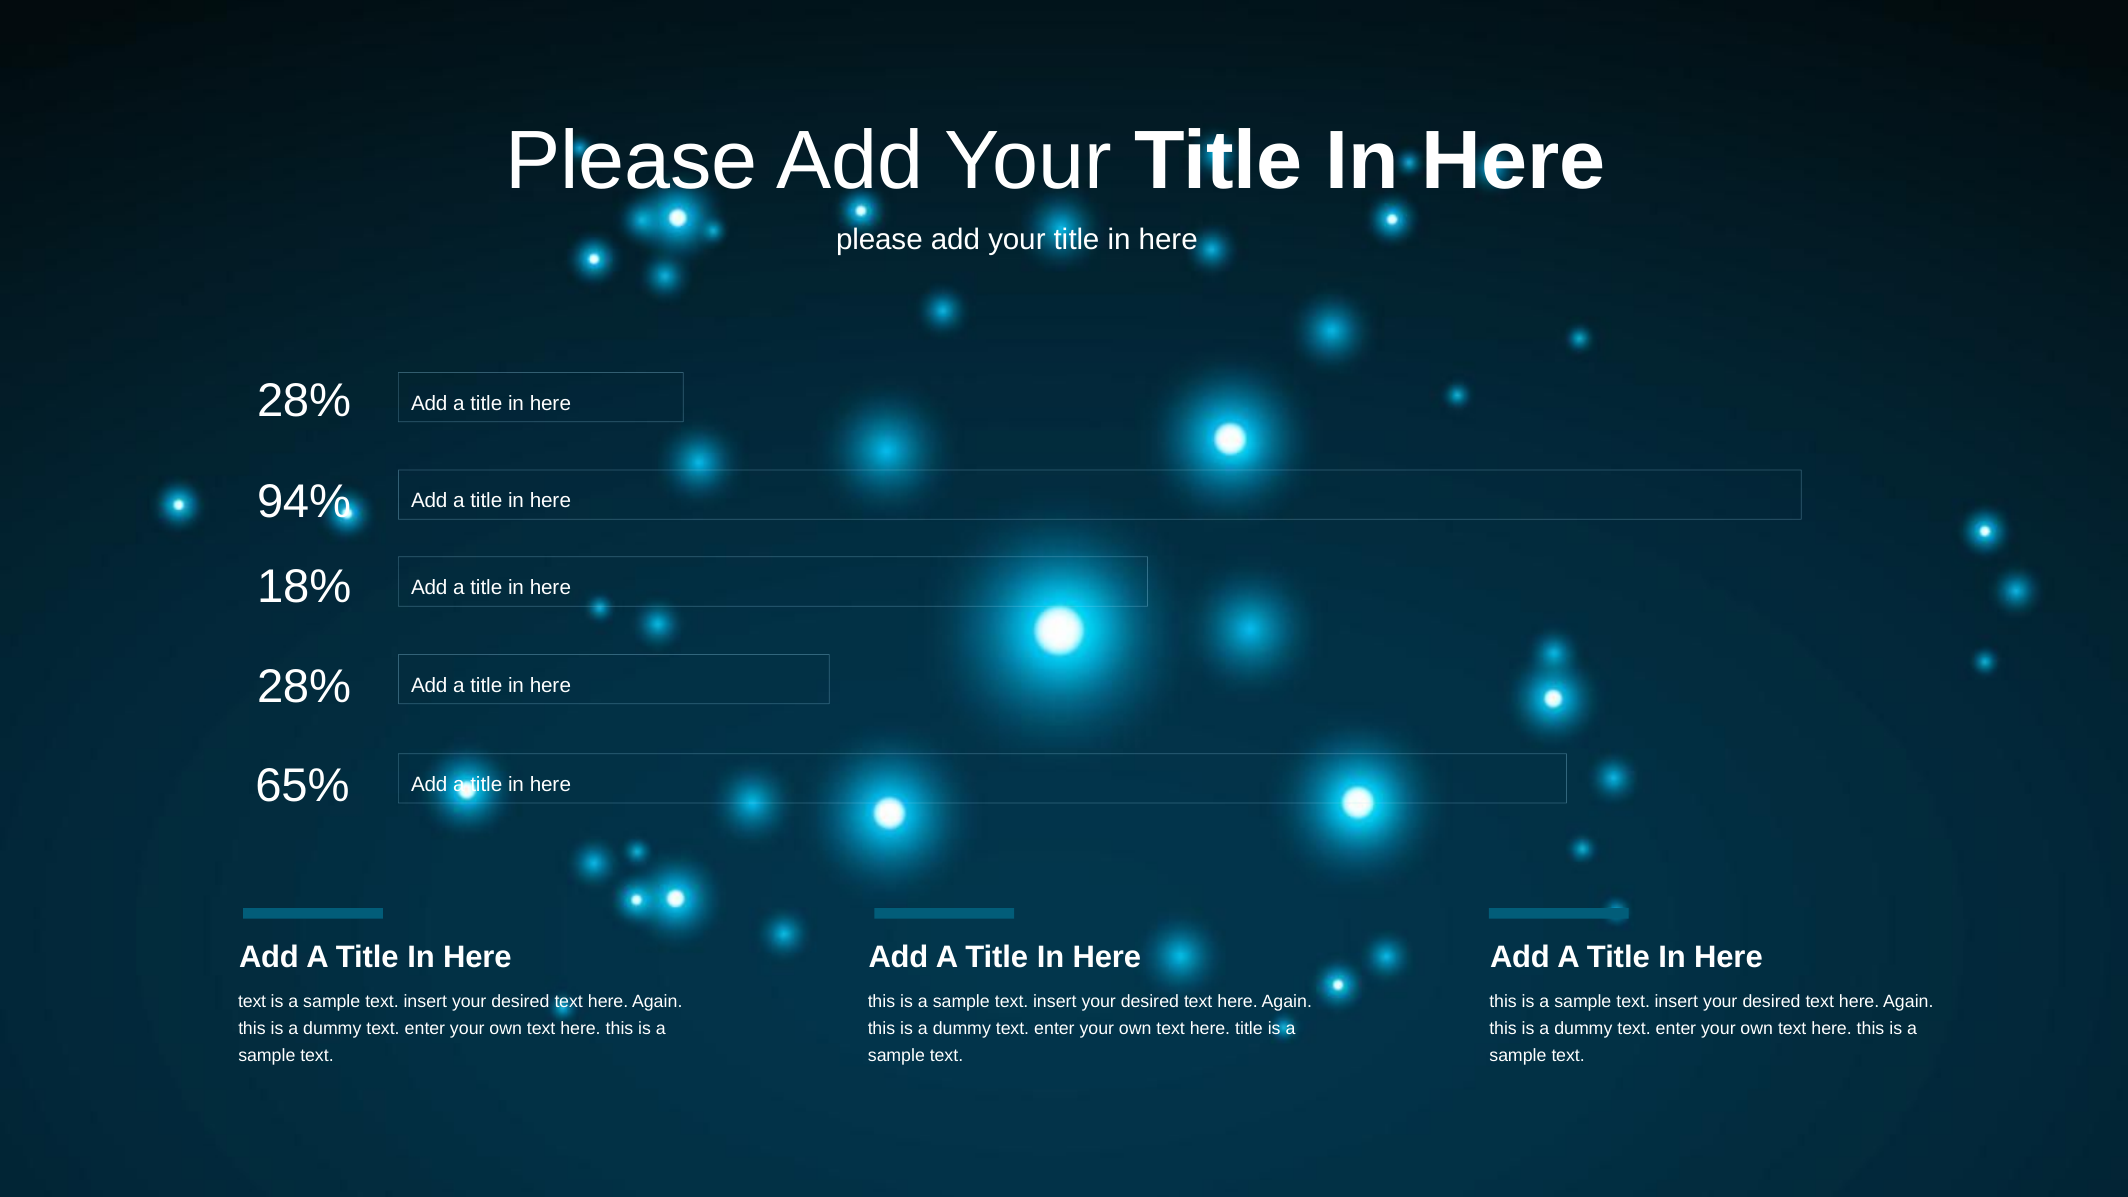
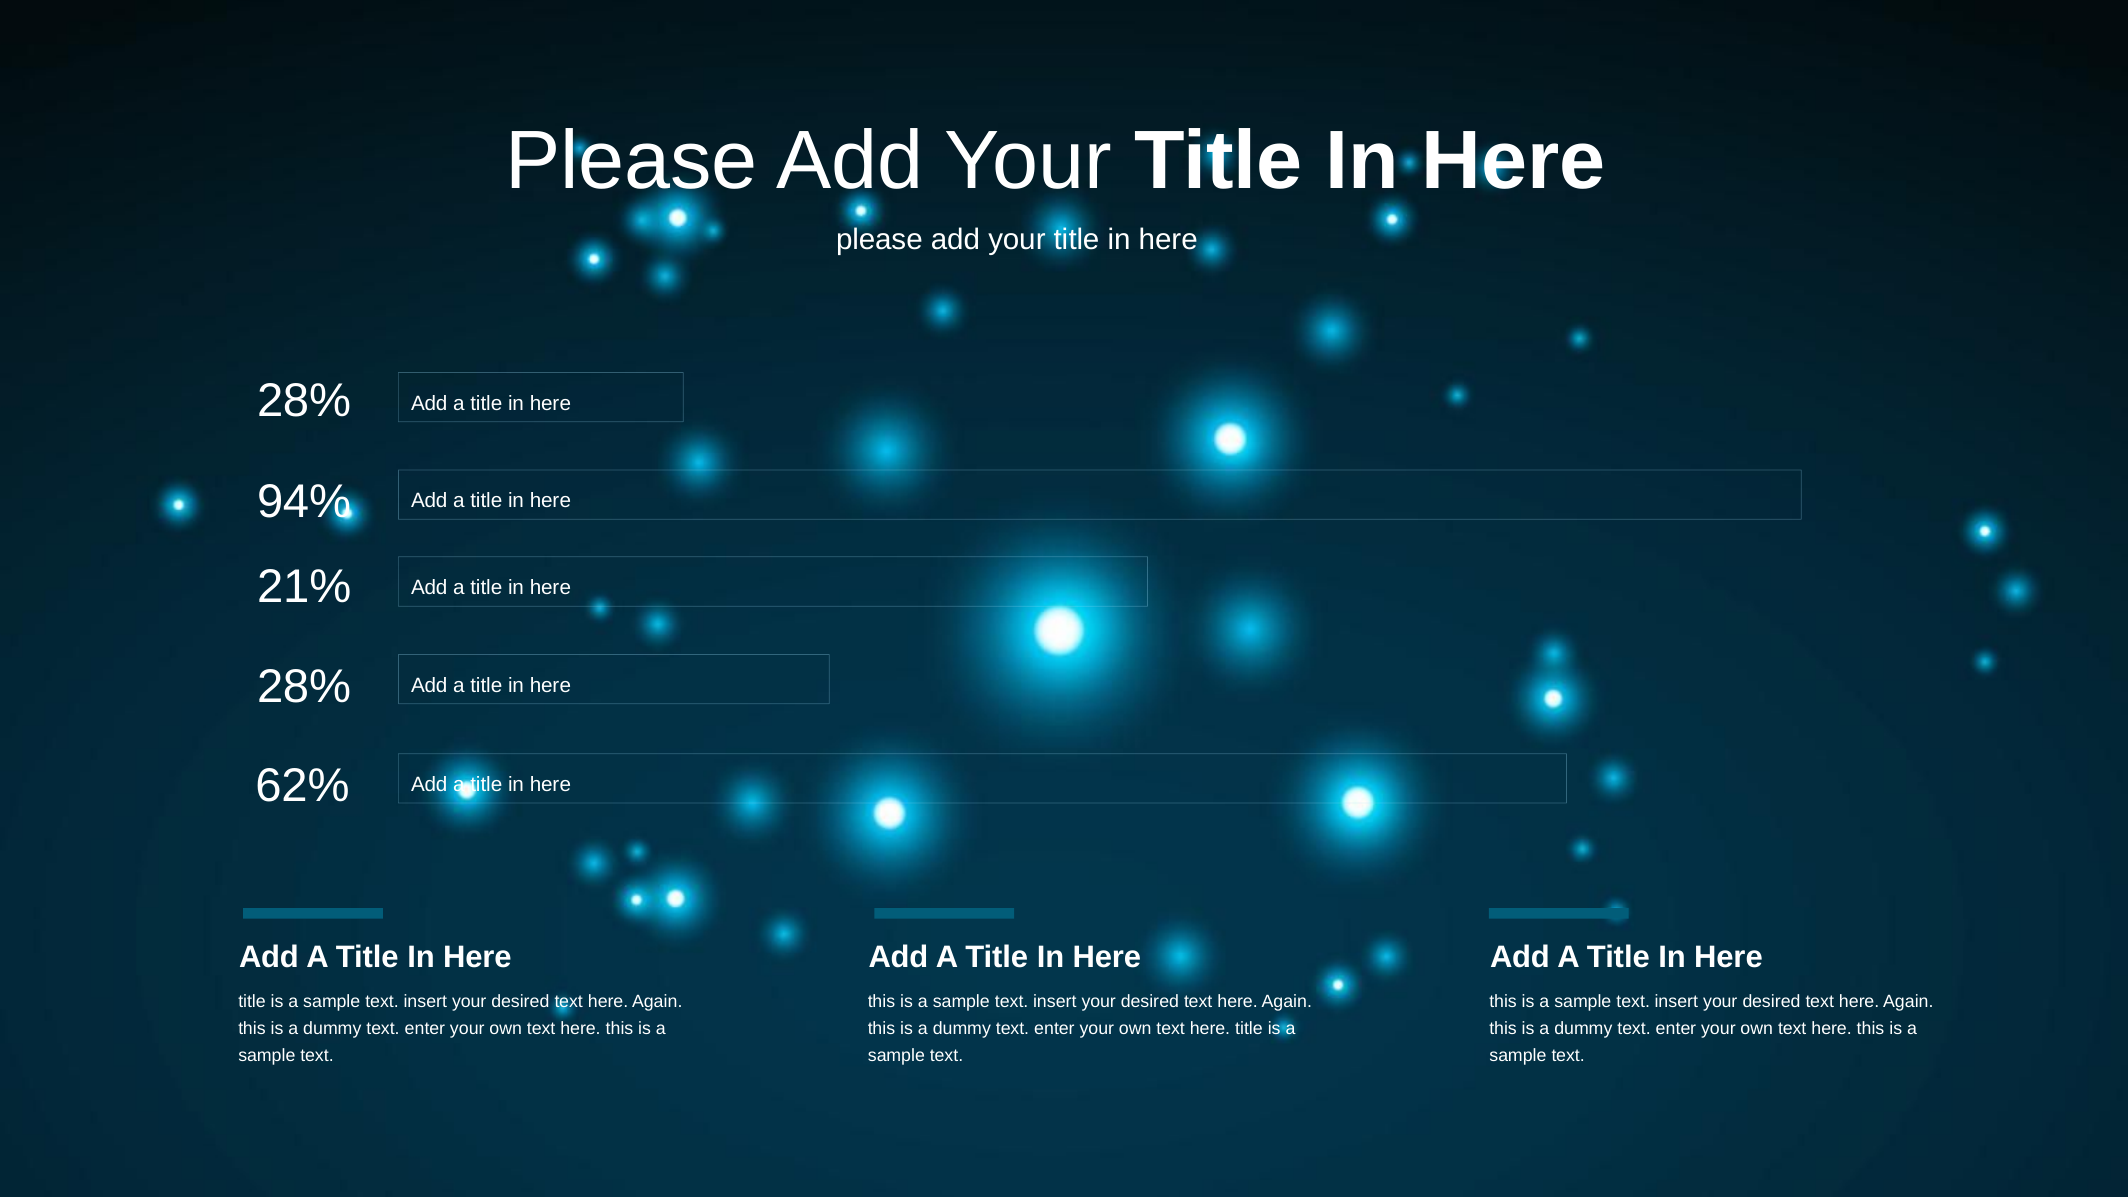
18%: 18% -> 21% (304, 587)
65%: 65% -> 62% (302, 786)
text: text -> title (252, 1002)
